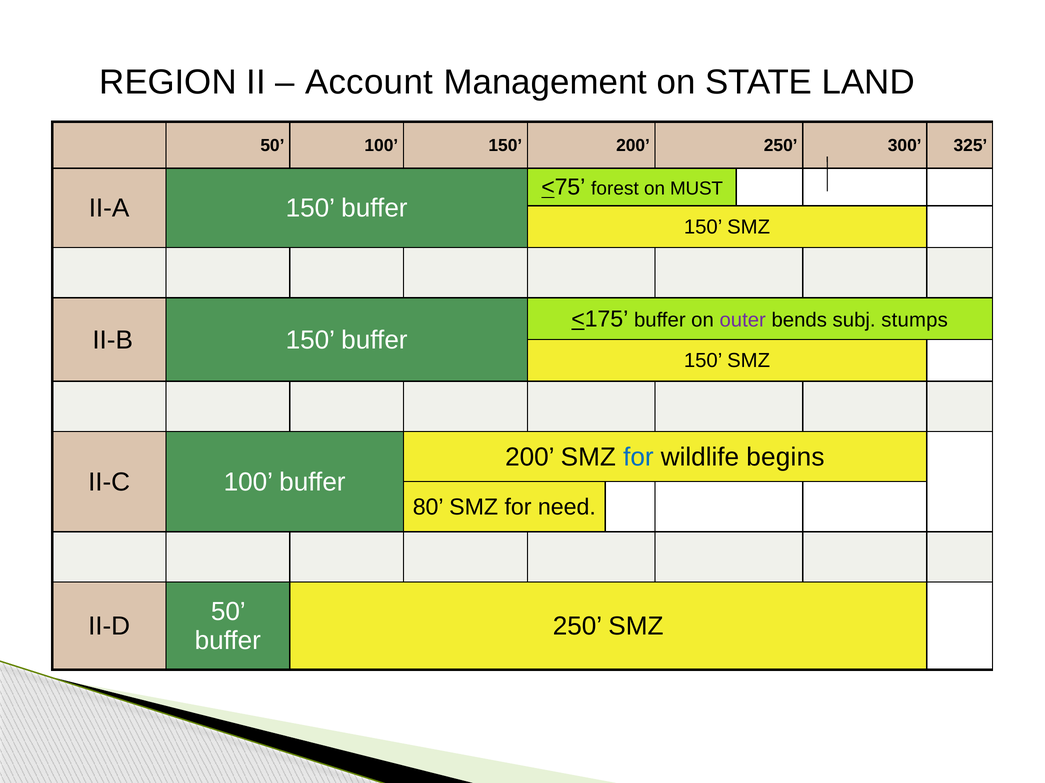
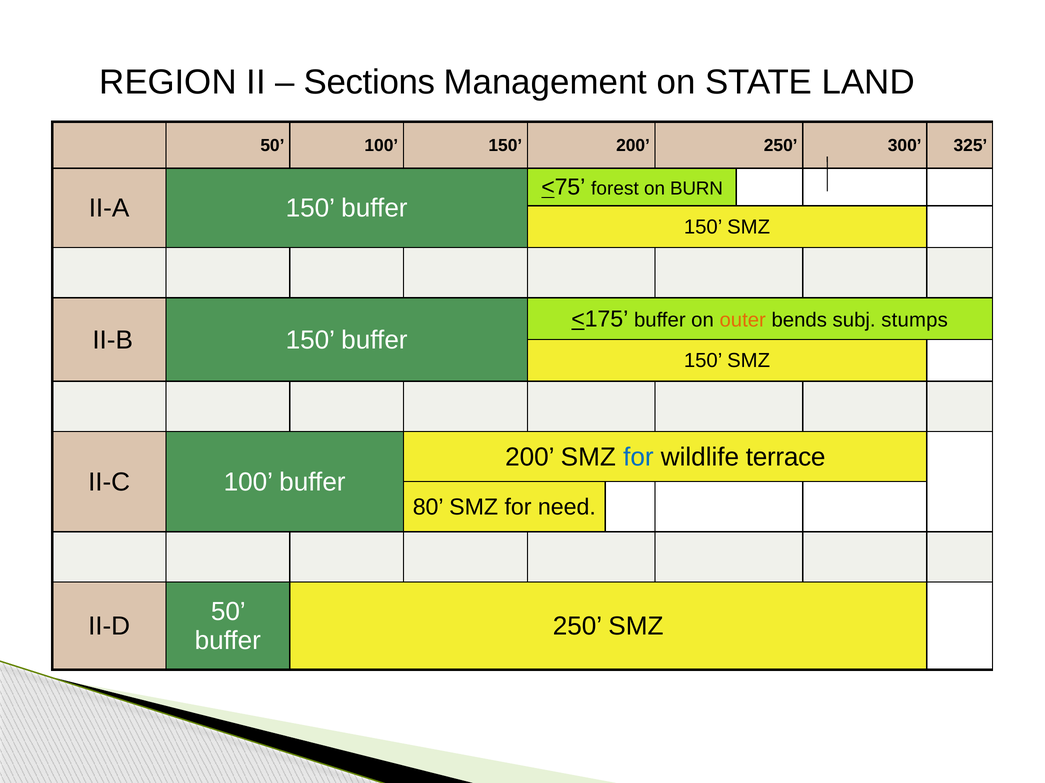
Account: Account -> Sections (369, 82)
MUST: MUST -> BURN (696, 189)
outer colour: purple -> orange (743, 320)
begins: begins -> terrace (786, 457)
